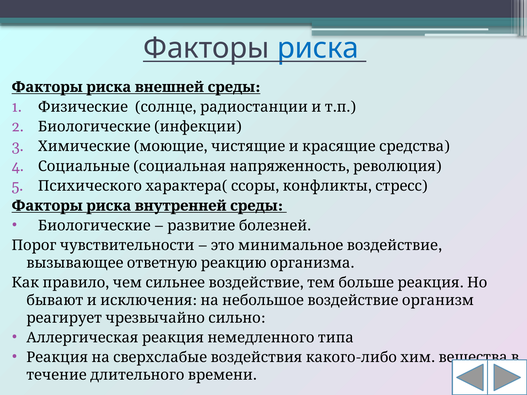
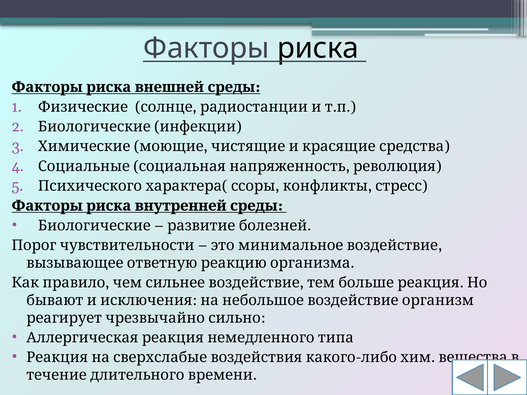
риска colour: blue -> black (318, 48)
